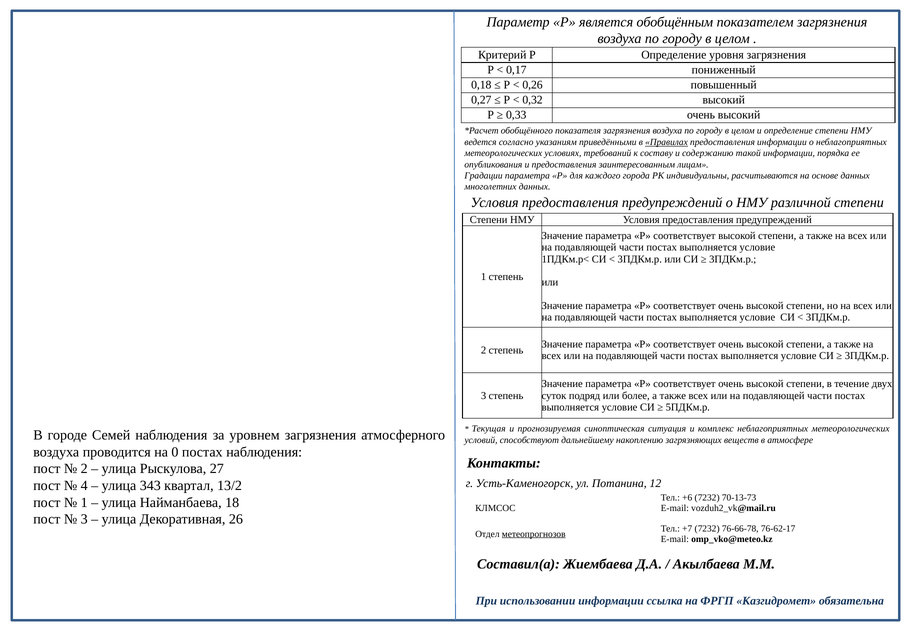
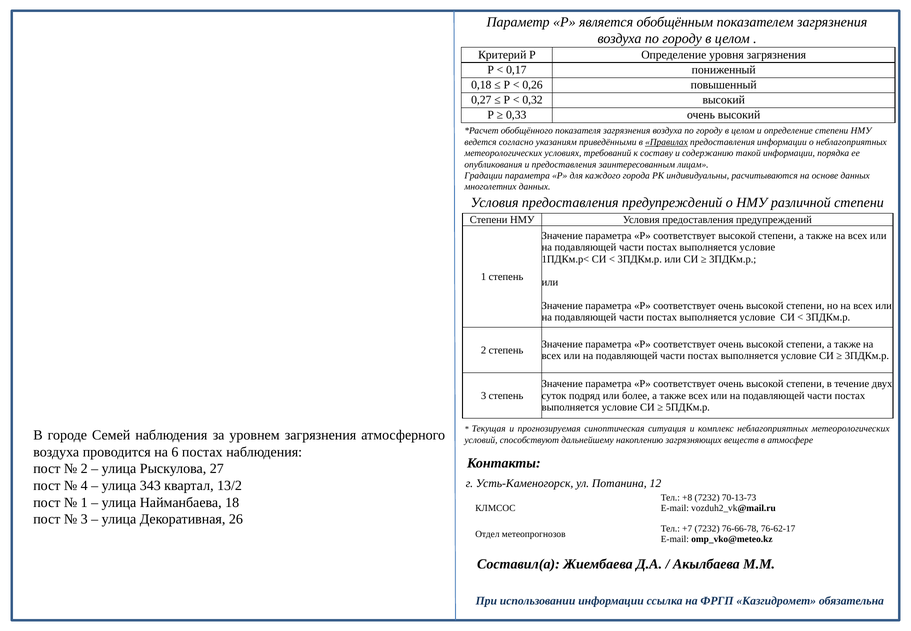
0: 0 -> 6 (175, 452)
+6: +6 -> +8 (687, 498)
метеопрогнозов underline: present -> none (534, 534)
